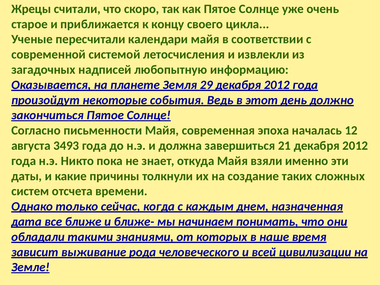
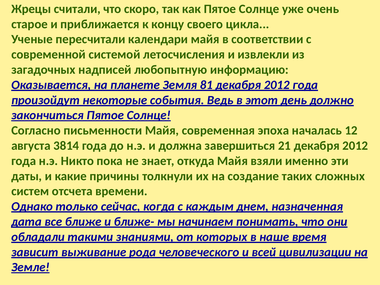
29: 29 -> 81 (206, 85)
3493: 3493 -> 3814 (66, 146)
